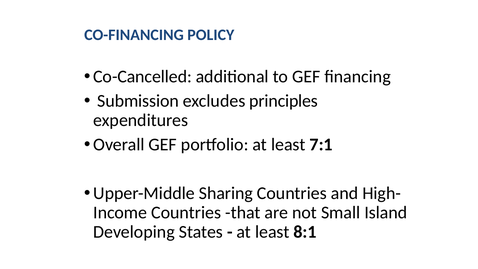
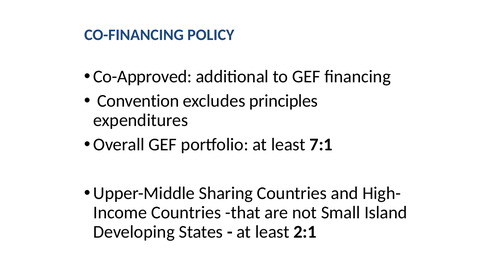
Co-Cancelled: Co-Cancelled -> Co-Approved (143, 76)
Submission: Submission -> Convention (138, 101)
8:1: 8:1 -> 2:1 (305, 232)
